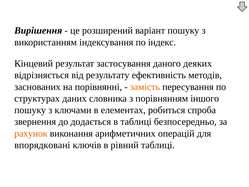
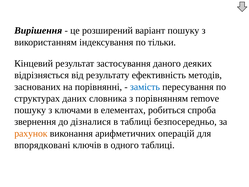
індекс: індекс -> тільки (162, 42)
замість colour: orange -> blue (145, 87)
іншого: іншого -> remove (205, 98)
додається: додається -> дізналися (91, 122)
рівний: рівний -> одного (125, 145)
